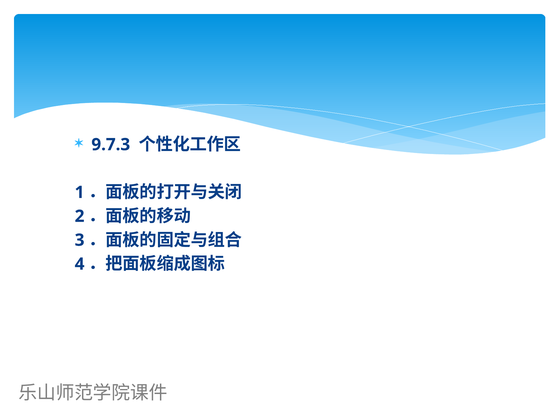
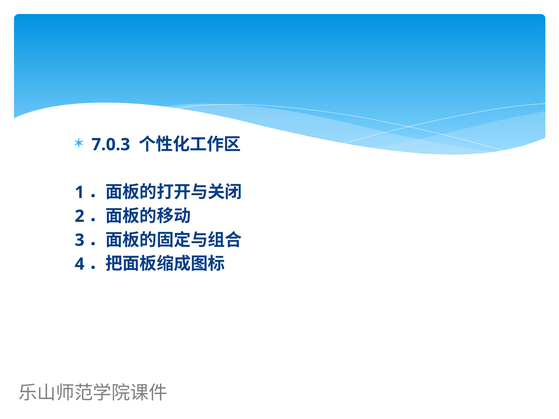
9.7.3: 9.7.3 -> 7.0.3 (111, 145)
